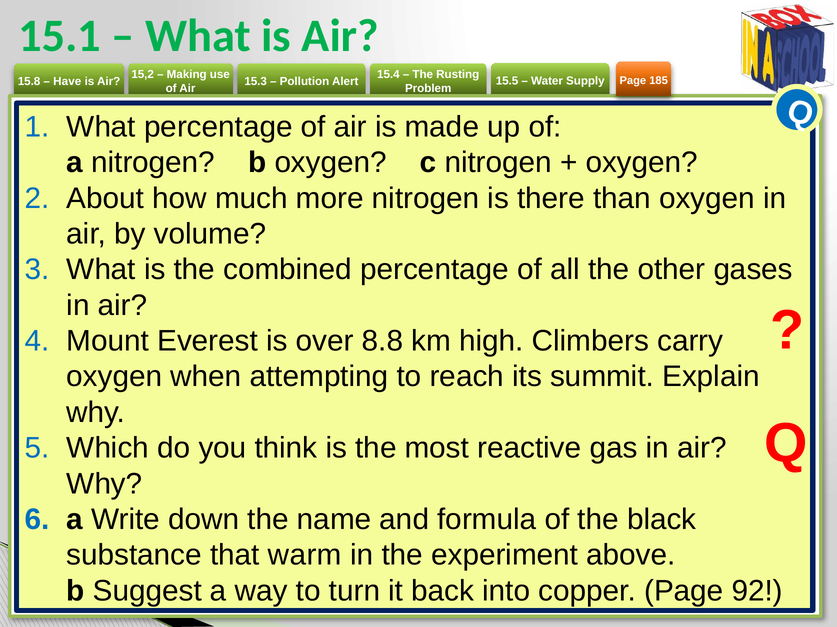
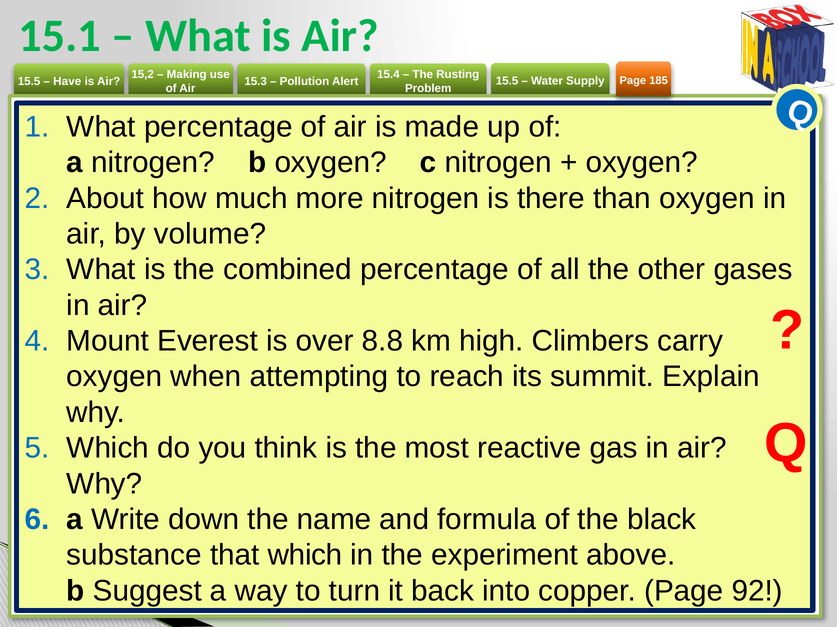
15.8: 15.8 -> 15.5 (29, 81)
that warm: warm -> which (305, 556)
